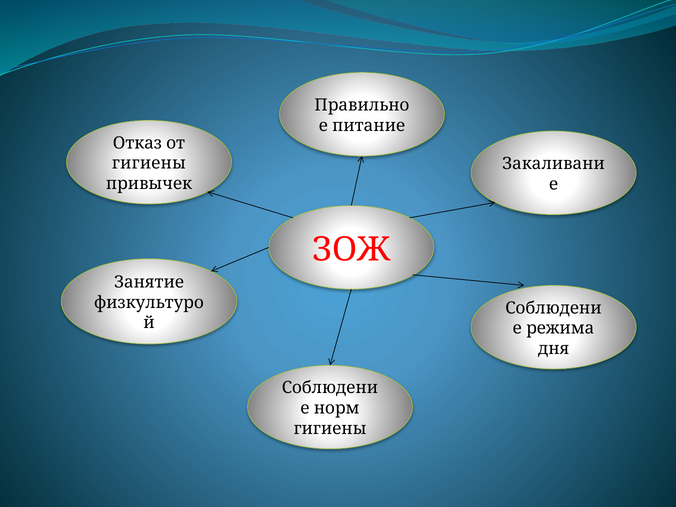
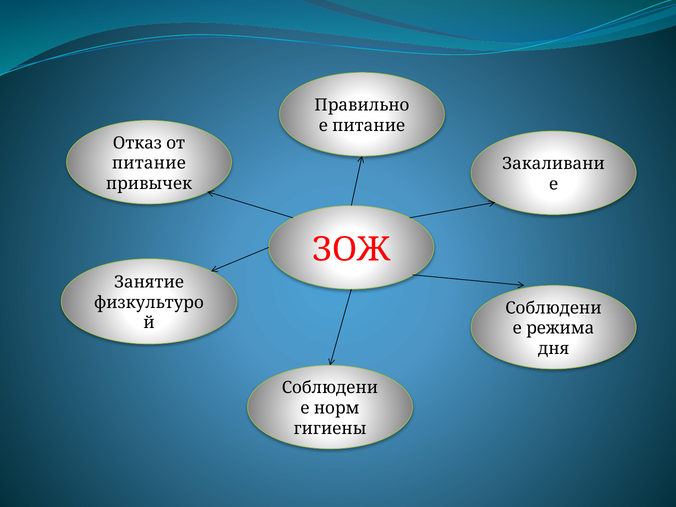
гигиены: гигиены -> питание (149, 163)
